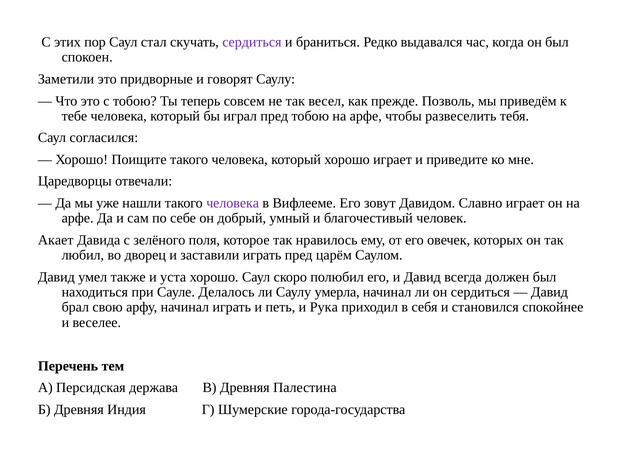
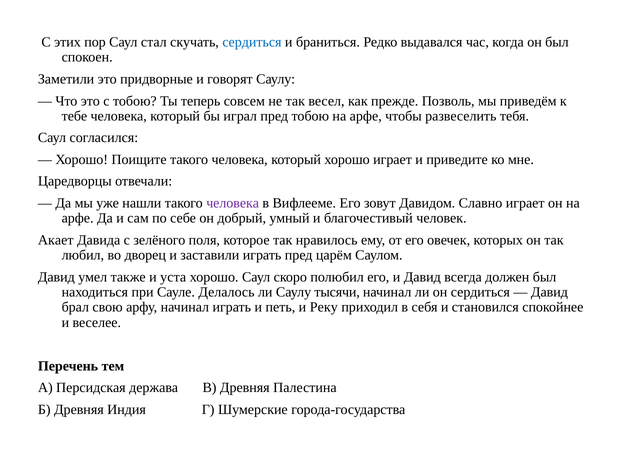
сердиться colour: purple -> blue (252, 42)
умерла: умерла -> тысячи (337, 292)
Рука: Рука -> Реку (324, 307)
